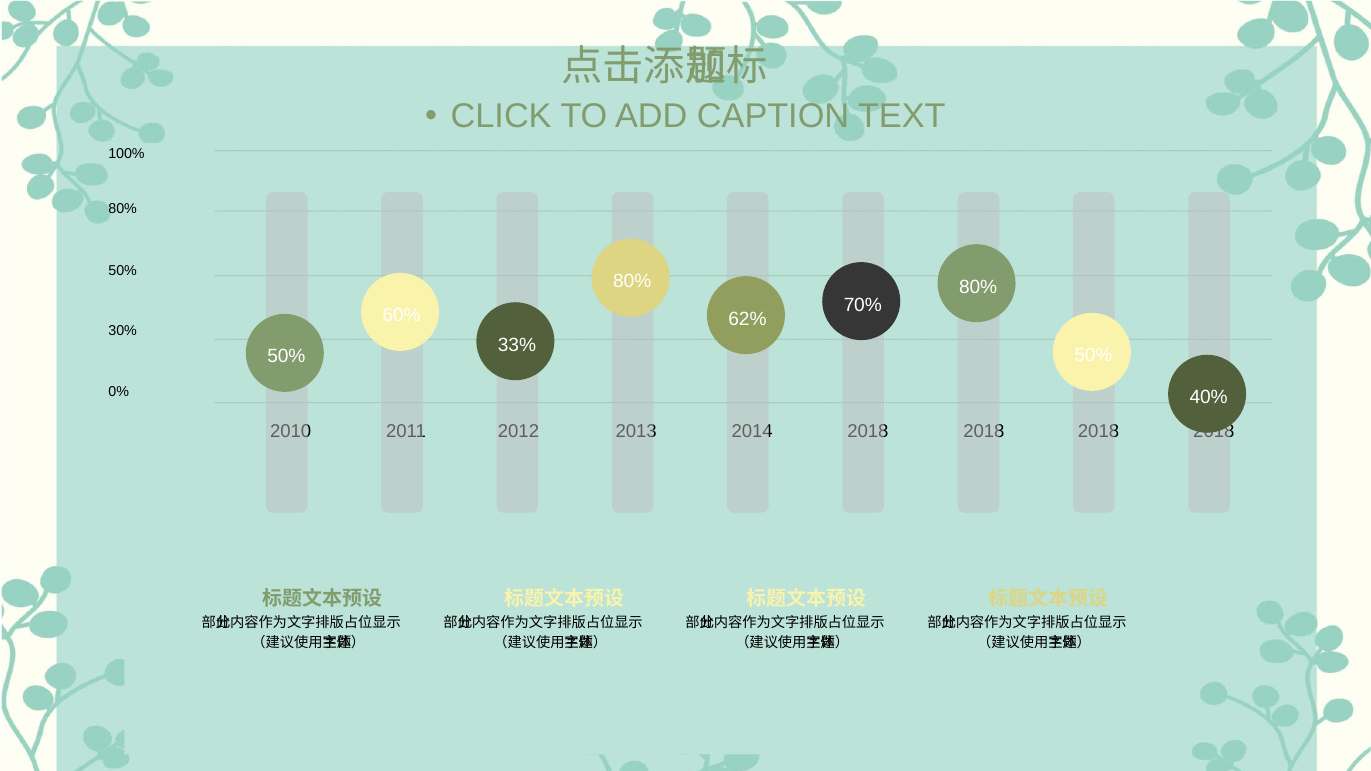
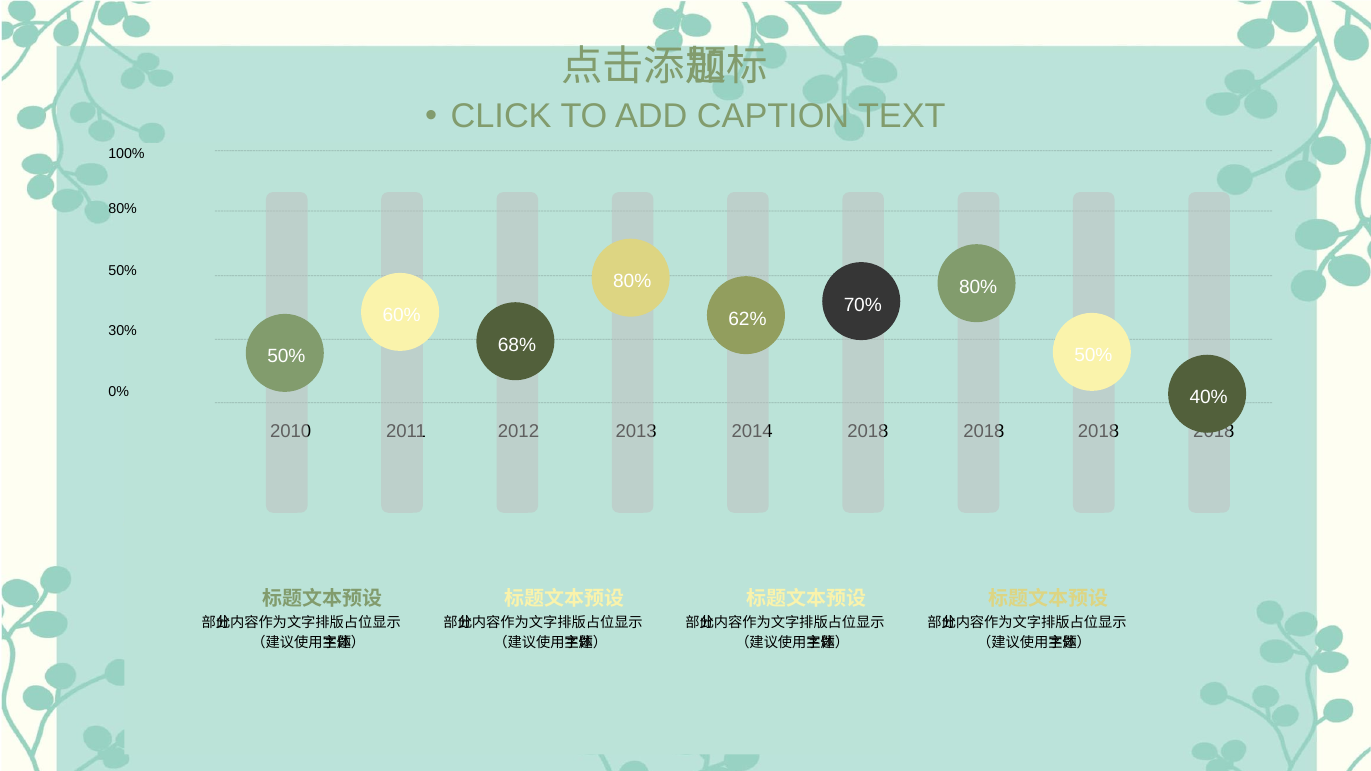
33%: 33% -> 68% (517, 345)
